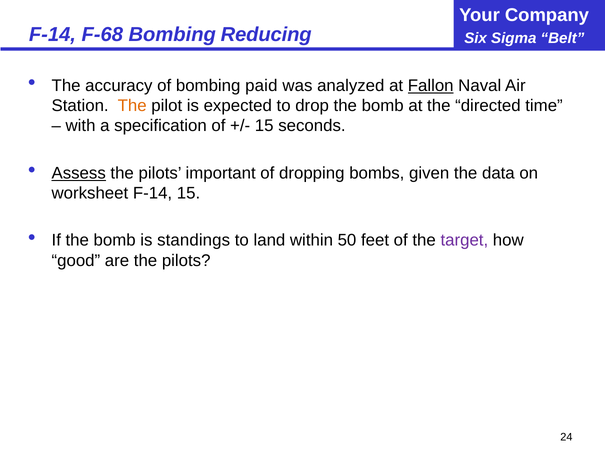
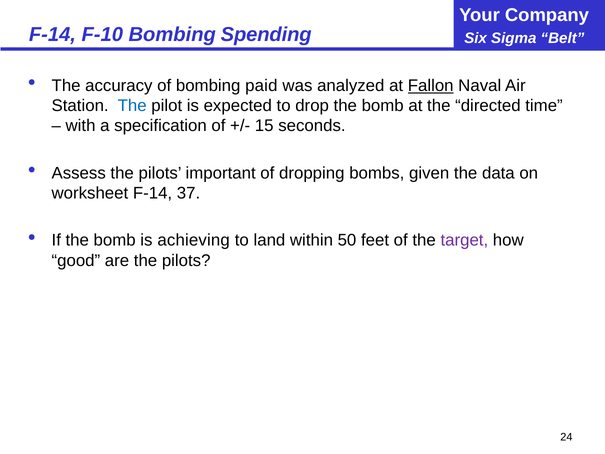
F-68: F-68 -> F-10 (102, 35)
Reducing: Reducing -> Spending (266, 35)
The colour: orange -> blue (132, 106)
Assess underline: present -> none (79, 173)
F-14 15: 15 -> 37 (188, 193)
standings: standings -> achieving (194, 240)
